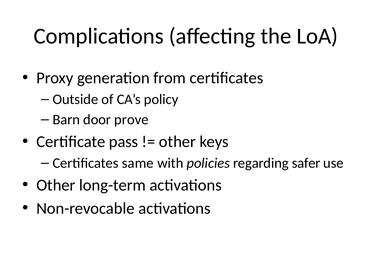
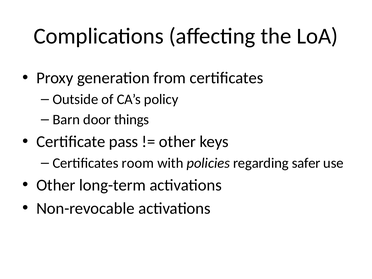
prove: prove -> things (132, 120)
same: same -> room (138, 163)
